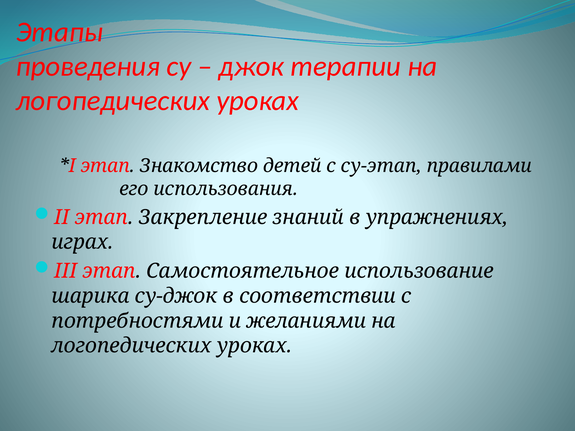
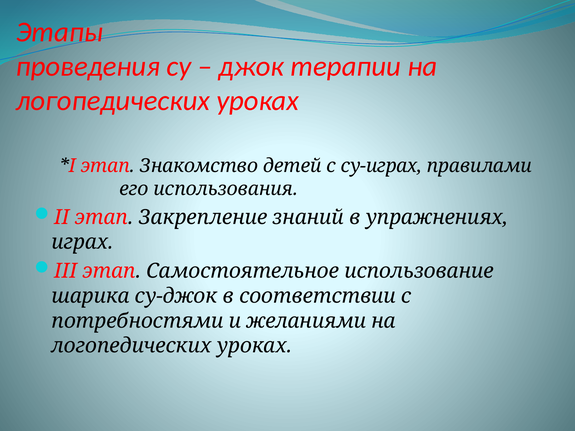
су-этап: су-этап -> су-играх (381, 166)
